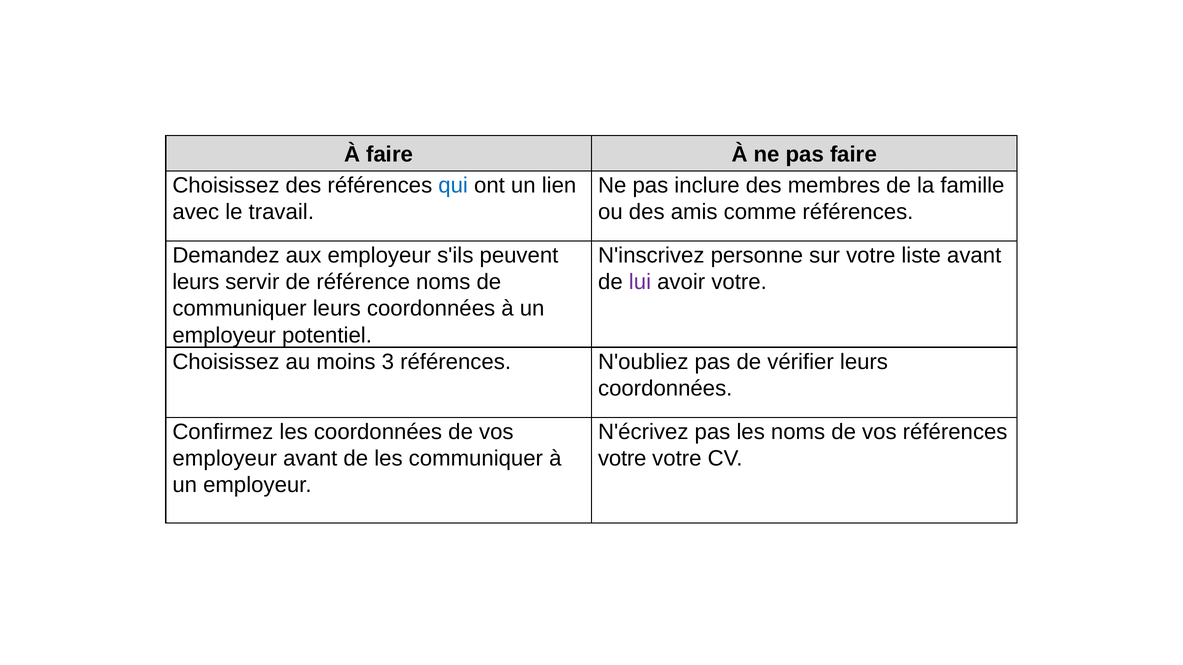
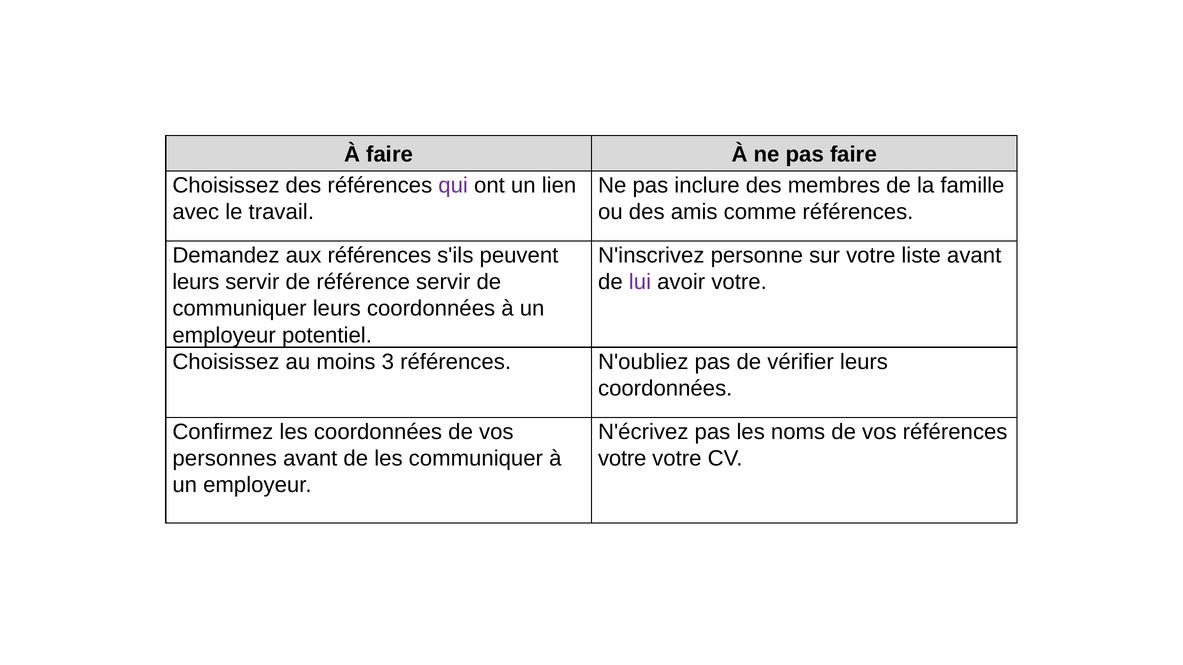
qui colour: blue -> purple (453, 185)
aux employeur: employeur -> références (379, 256)
référence noms: noms -> servir (443, 282)
employeur: employeur -> personnes (225, 459)
